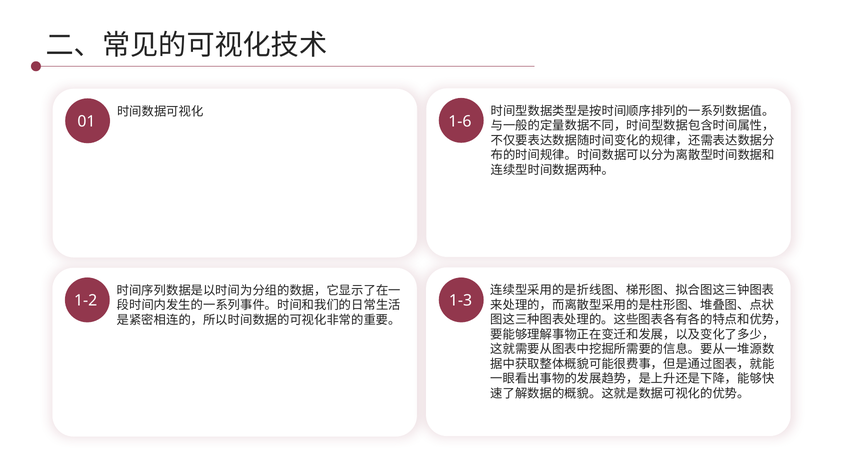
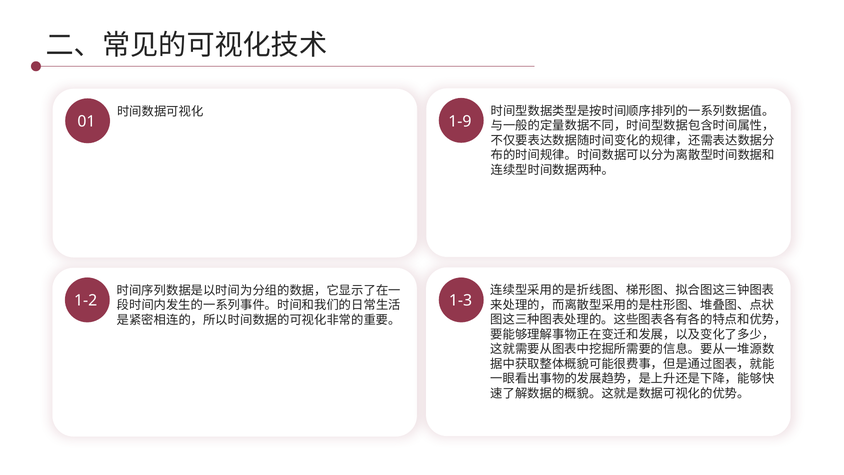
1-6: 1-6 -> 1-9 (460, 121)
